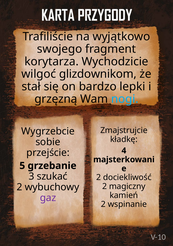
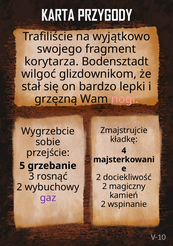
Wychodzicie: Wychodzicie -> Bodensztadt (115, 61)
nogi colour: light blue -> pink (125, 99)
szukać: szukać -> rosnąć (52, 176)
